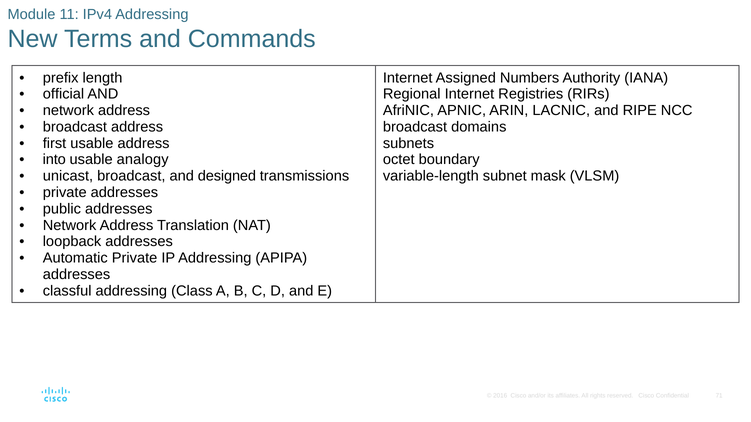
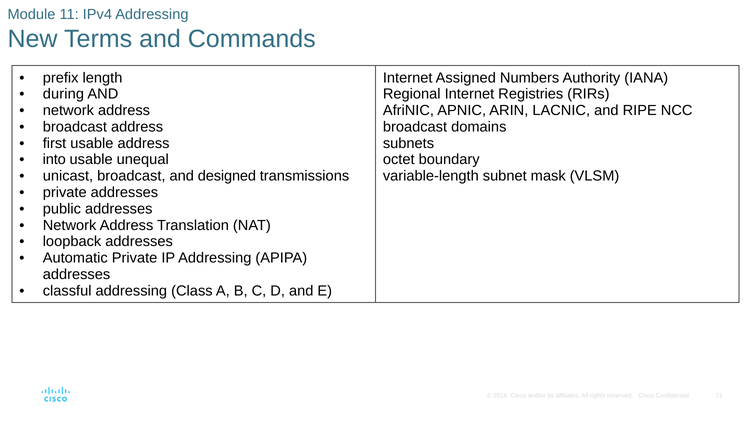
official: official -> during (63, 94)
analogy: analogy -> unequal (143, 160)
